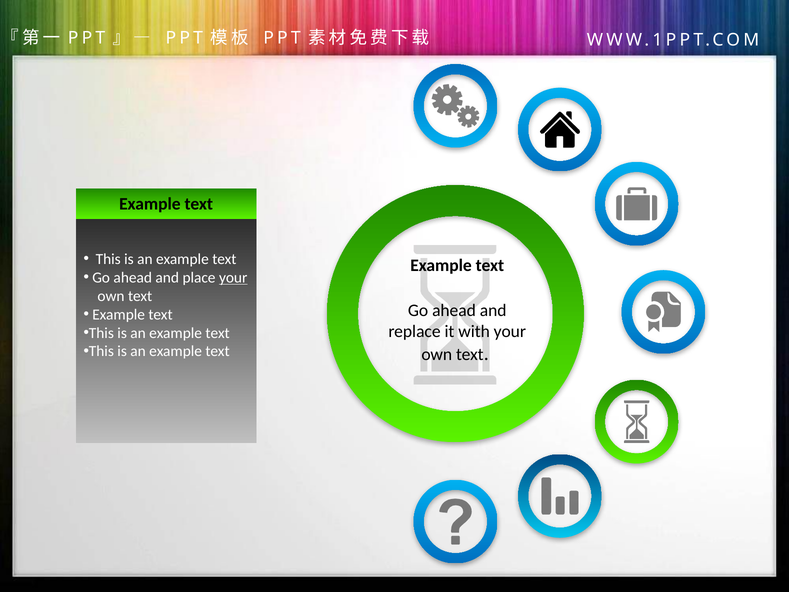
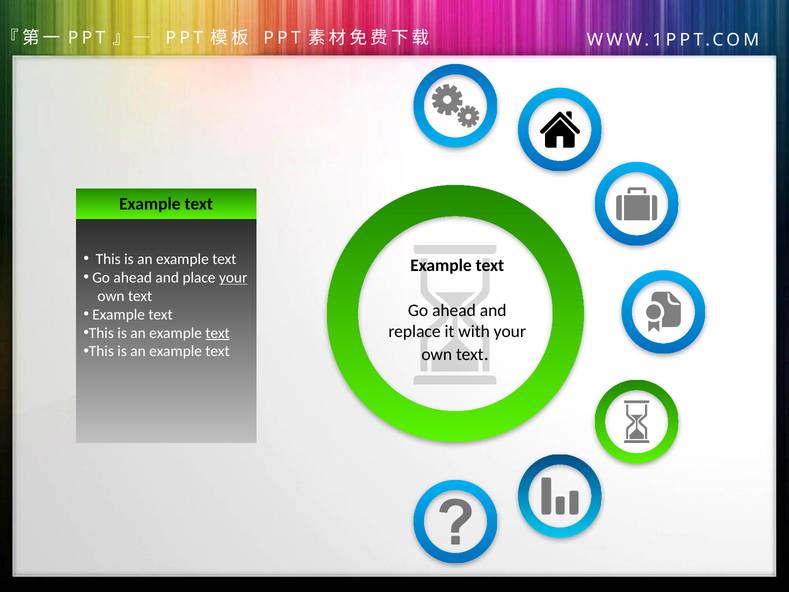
text underline: none -> present (218, 333)
